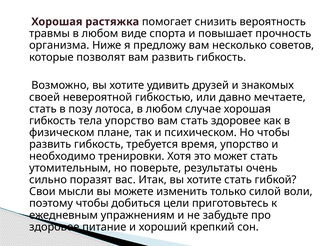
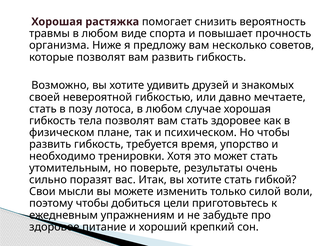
тела упорство: упорство -> позволят (130, 121)
